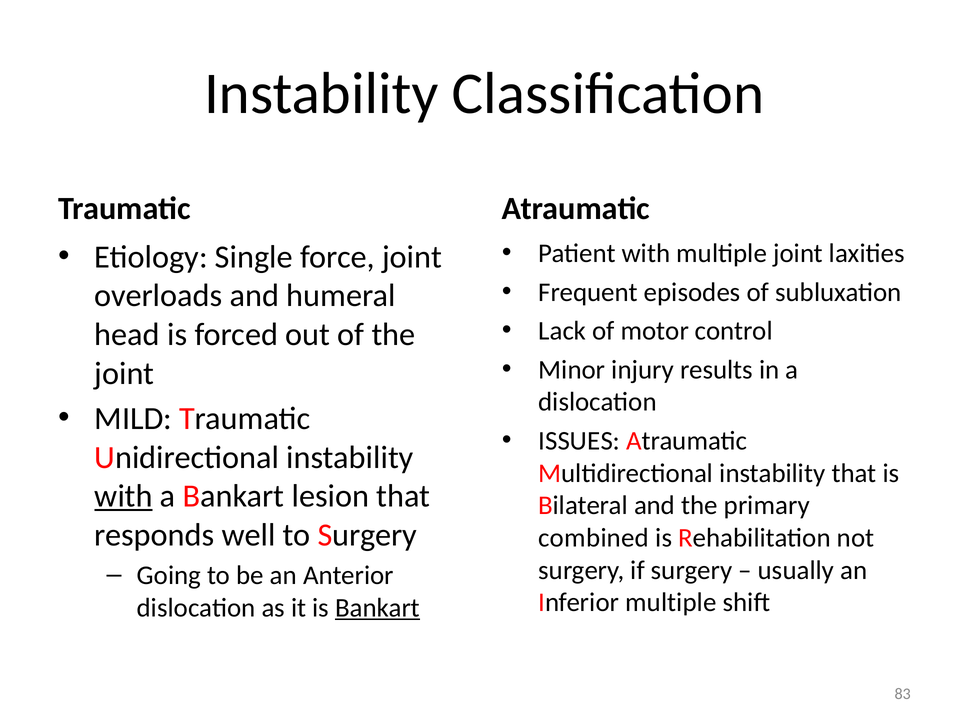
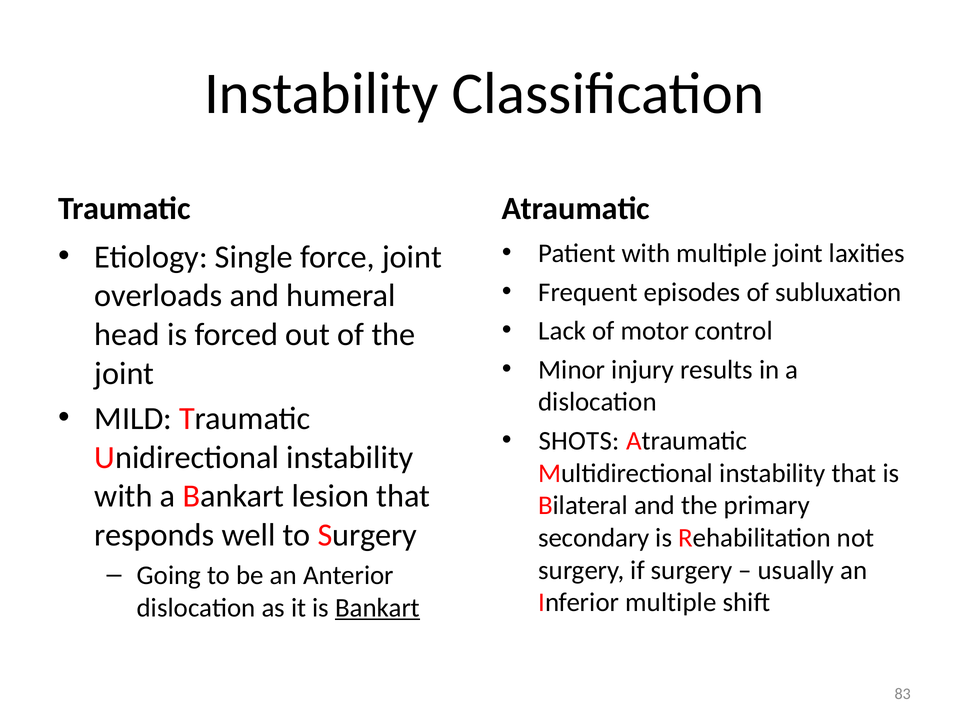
ISSUES: ISSUES -> SHOTS (579, 441)
with underline: present -> none (124, 496)
combined: combined -> secondary (594, 538)
